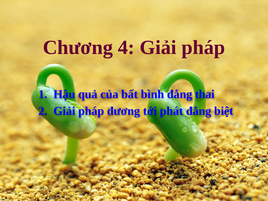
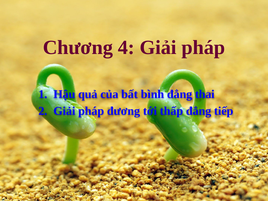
phát: phát -> thấp (171, 111)
biệt: biệt -> tiếp (224, 111)
